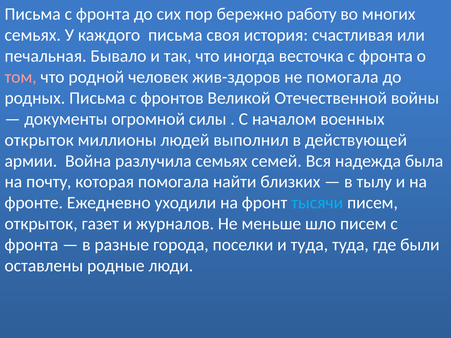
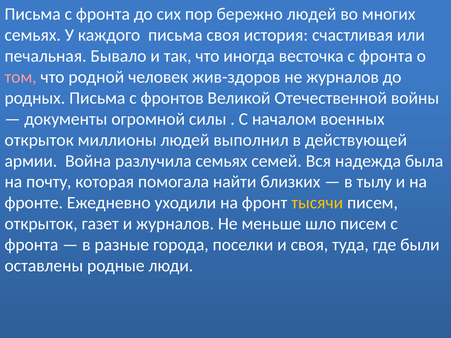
бережно работу: работу -> людей (312, 14)
не помогала: помогала -> журналов (343, 77)
тысячи colour: light blue -> yellow (317, 203)
и туда: туда -> своя (309, 245)
